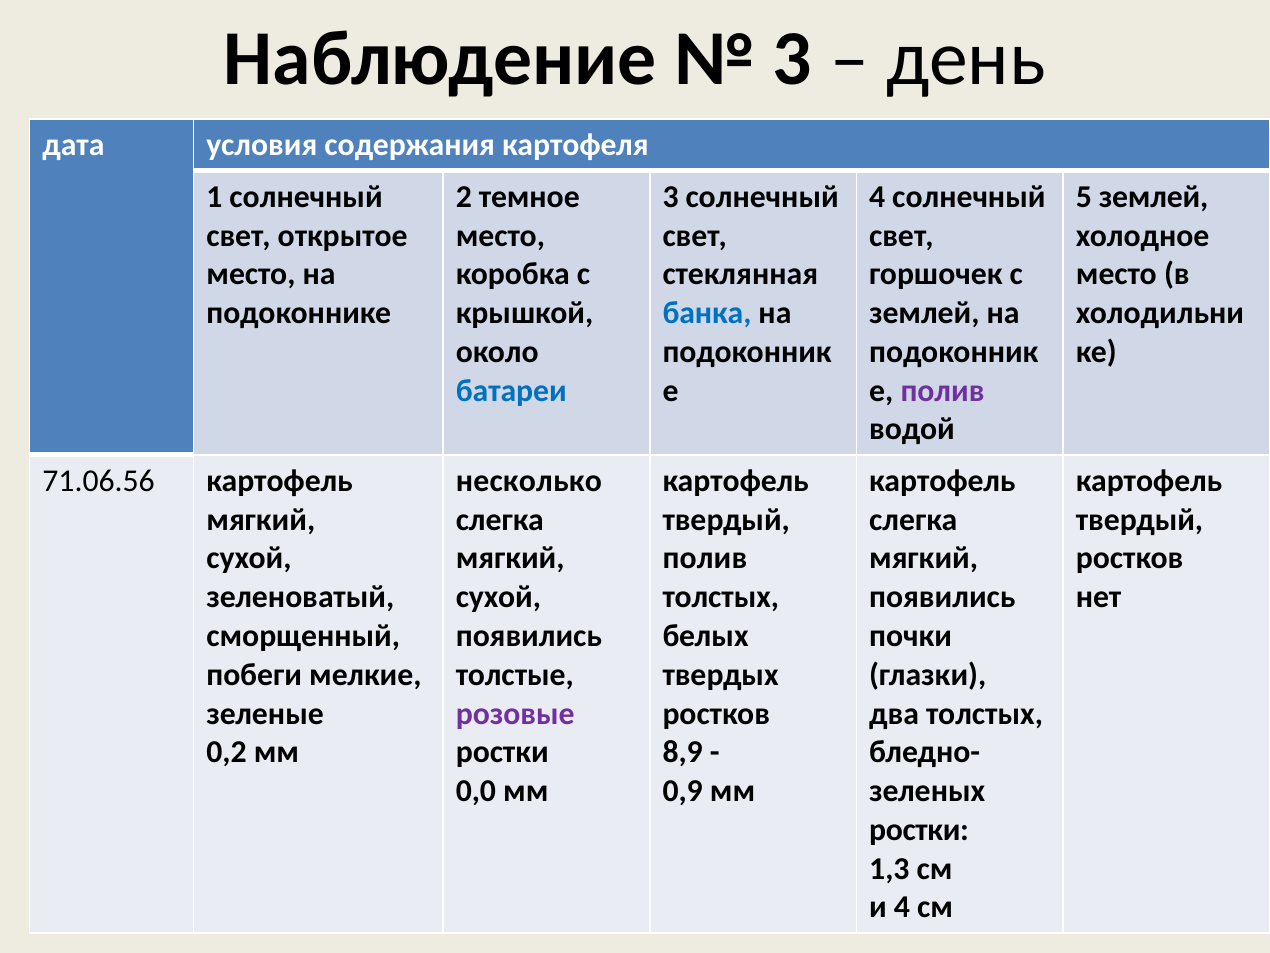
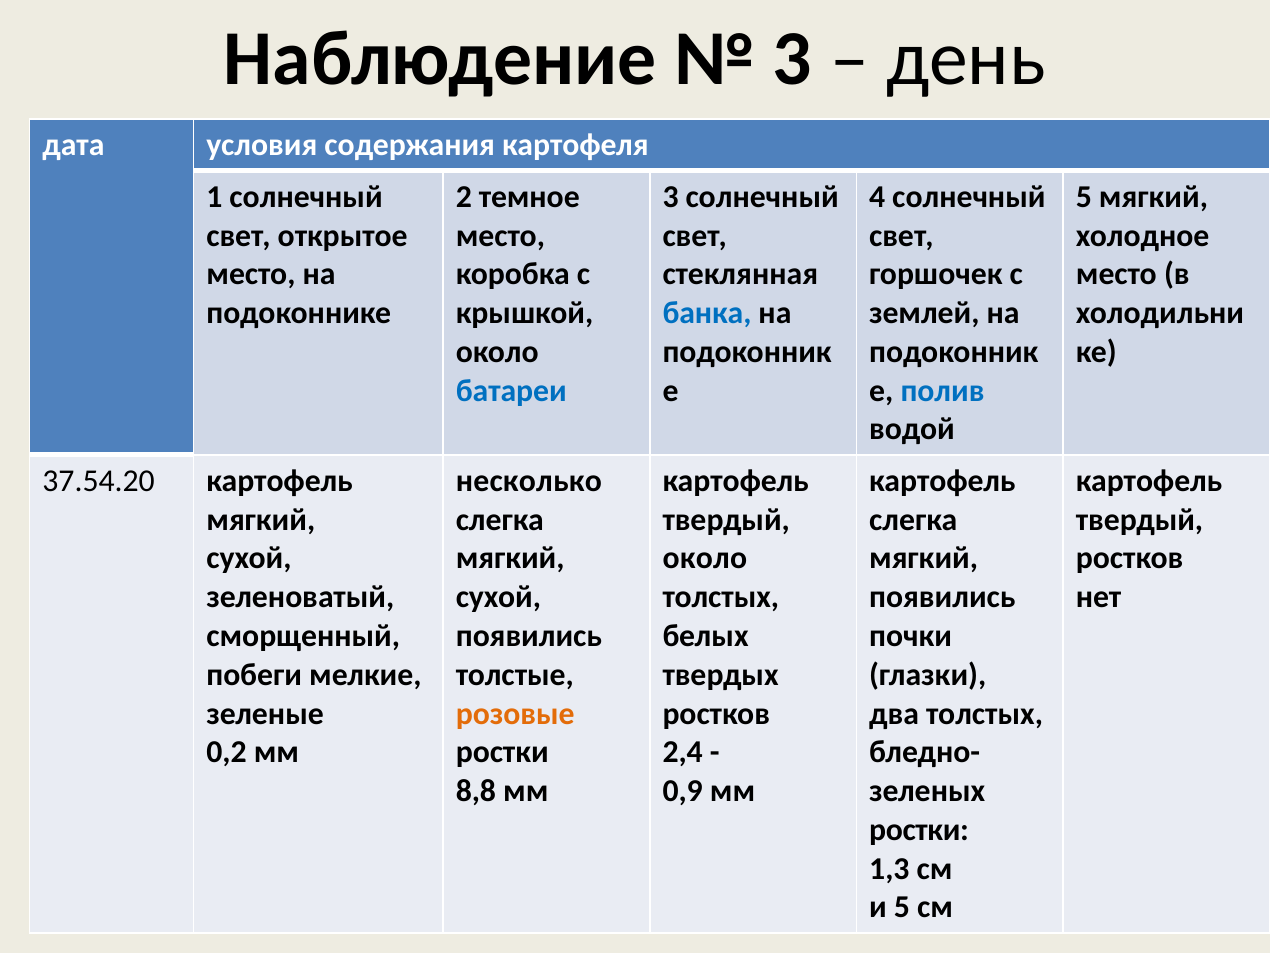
5 землей: землей -> мягкий (1153, 197)
полив colour: purple -> blue (942, 390)
71.06.56: 71.06.56 -> 37.54.20 (99, 481)
полив: полив -> около (705, 558)
розовые colour: purple -> orange (515, 713)
8,9: 8,9 -> 2,4 (683, 752)
0,0: 0,0 -> 8,8 (476, 791)
и 4: 4 -> 5 (902, 907)
